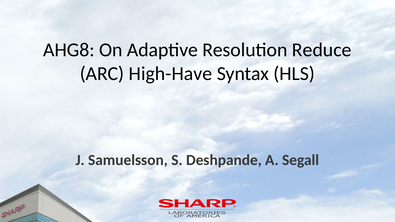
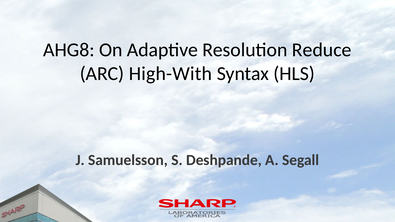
High-Have: High-Have -> High-With (170, 74)
